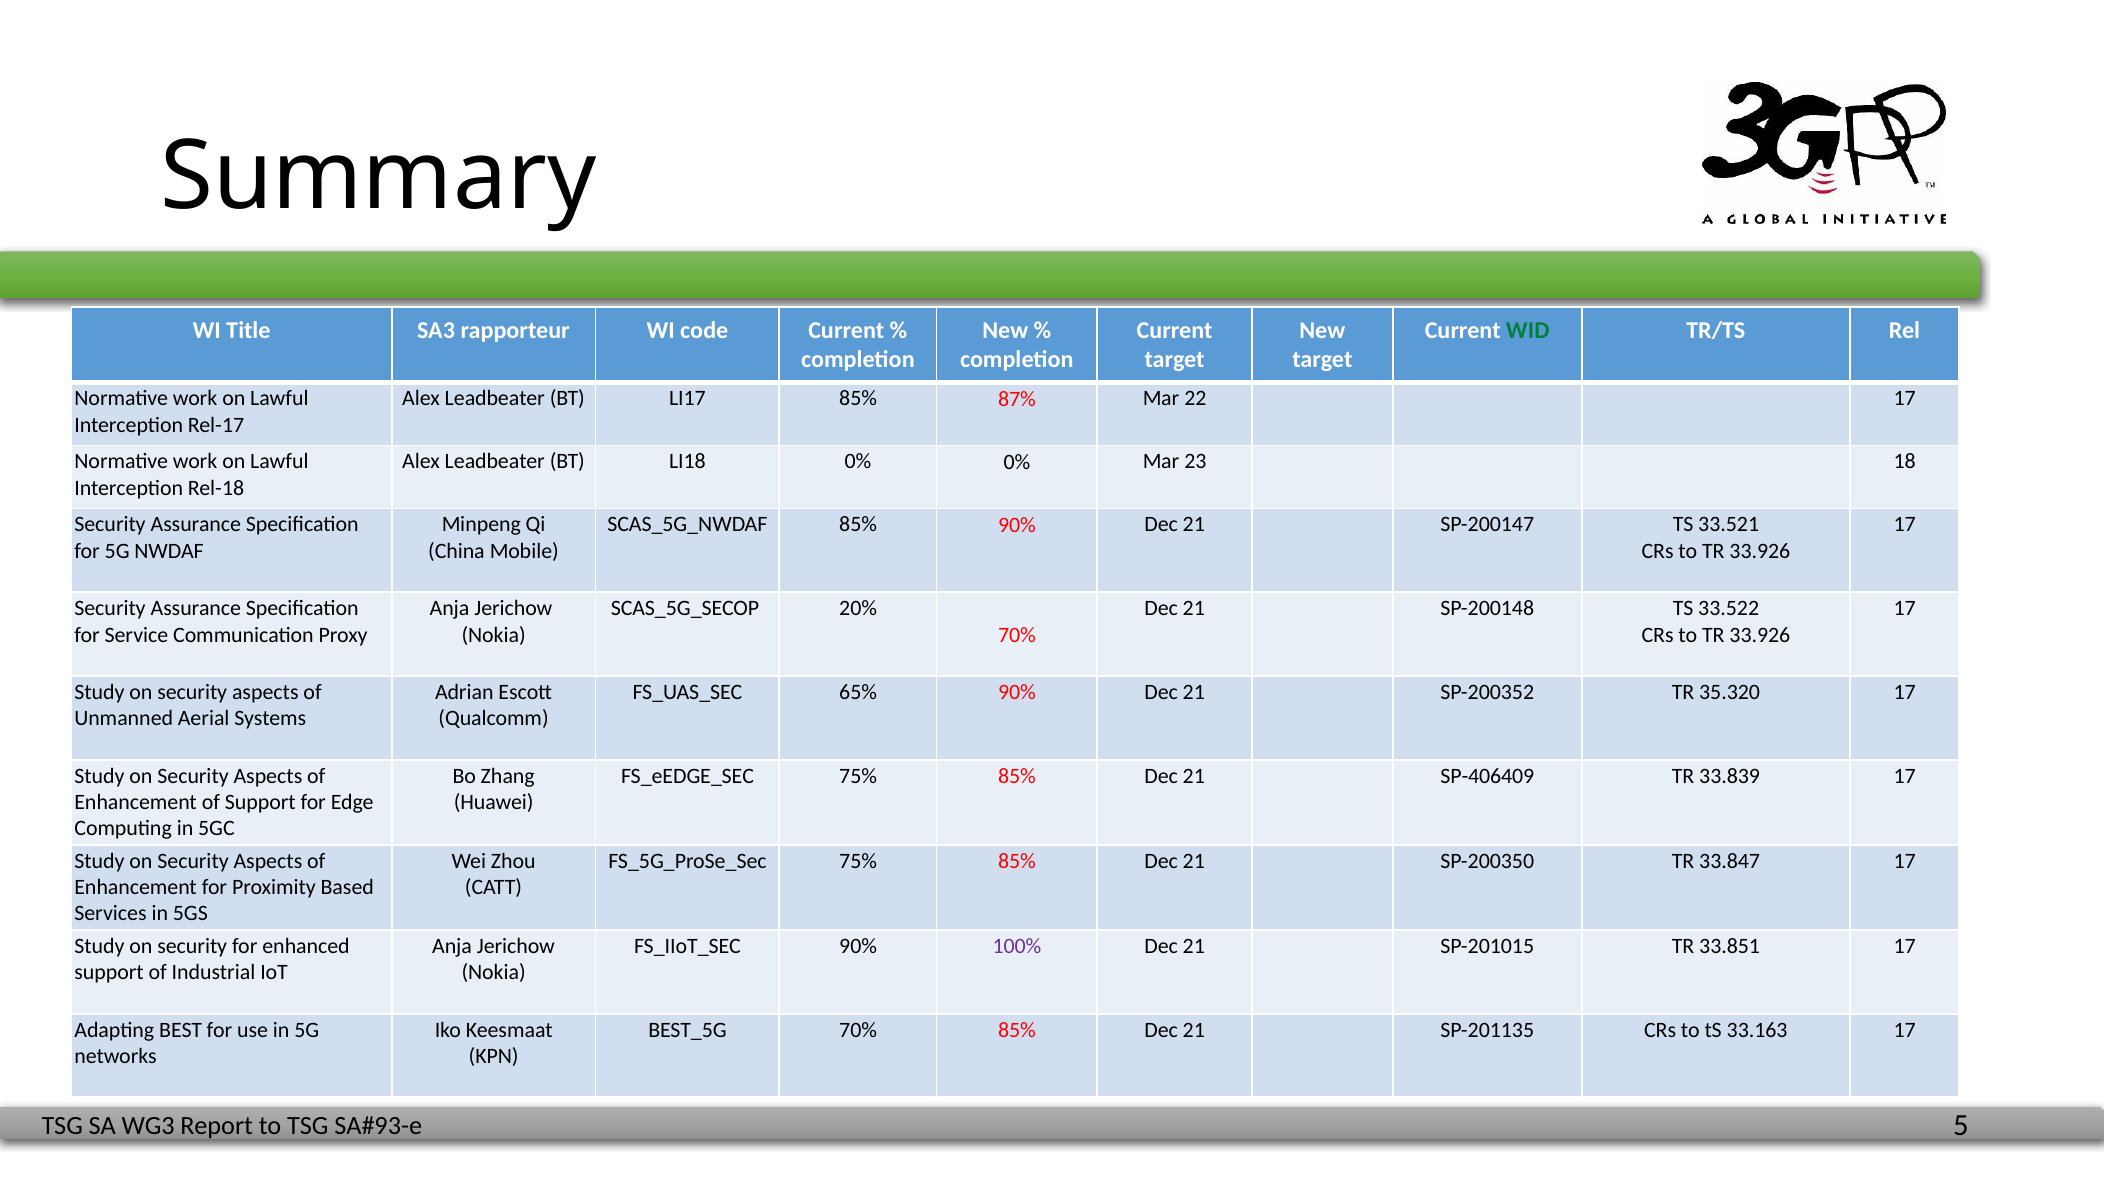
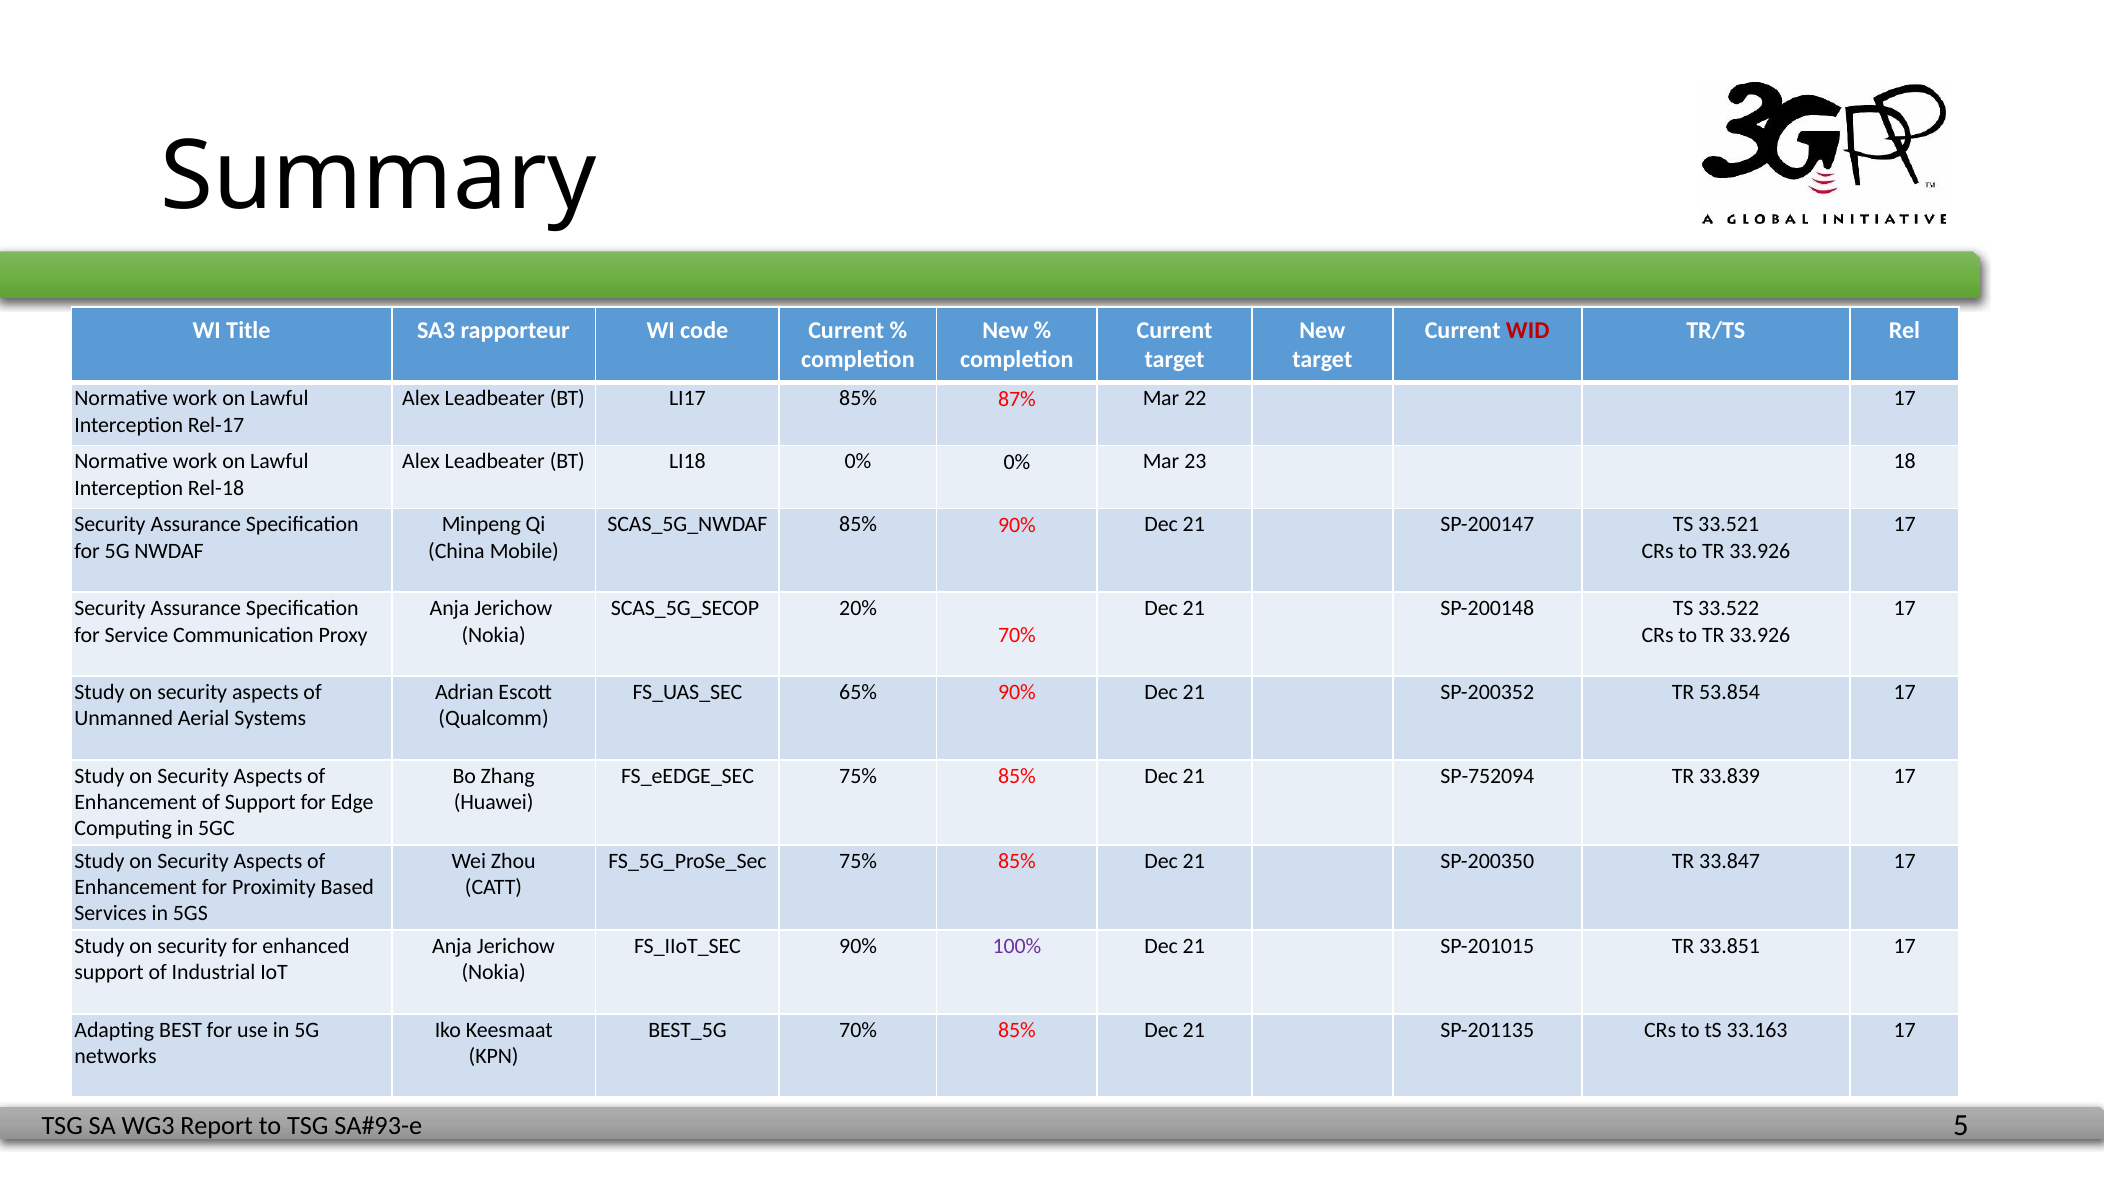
WID colour: green -> red (1528, 330)
35.320: 35.320 -> 53.854 (1730, 692)
SP-406409: SP-406409 -> SP-752094 (1487, 776)
